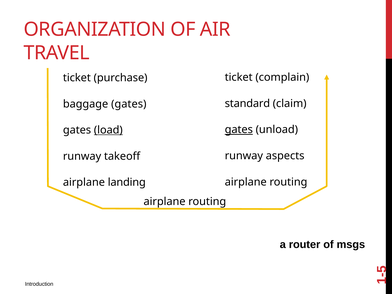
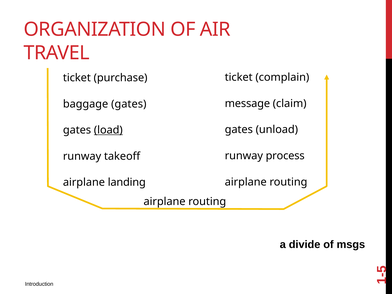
standard: standard -> message (247, 103)
gates underline: present -> none (239, 130)
aspects: aspects -> process (285, 156)
router: router -> divide (305, 245)
